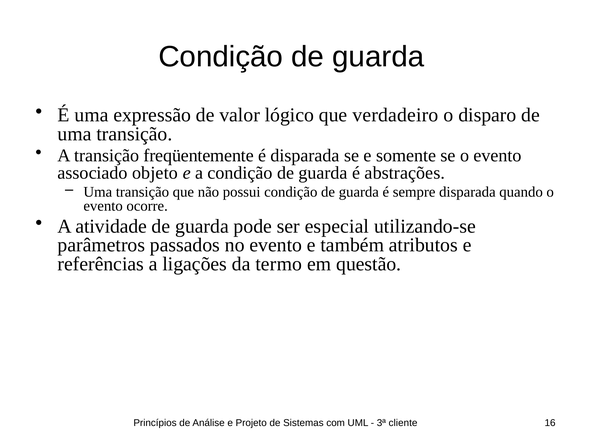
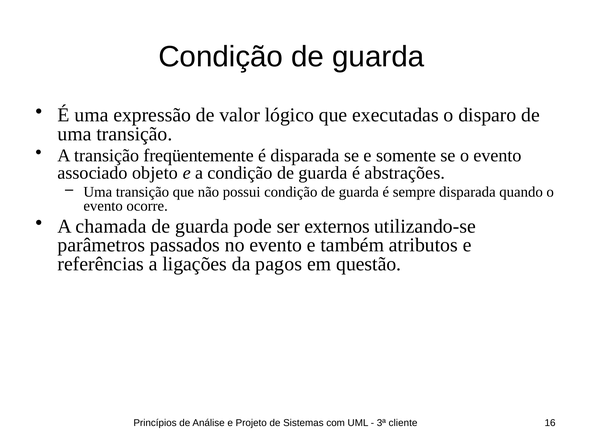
verdadeiro: verdadeiro -> executadas (395, 115)
atividade: atividade -> chamada (111, 226)
especial: especial -> externos (337, 226)
termo: termo -> pagos (279, 264)
